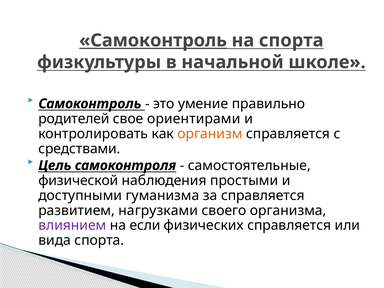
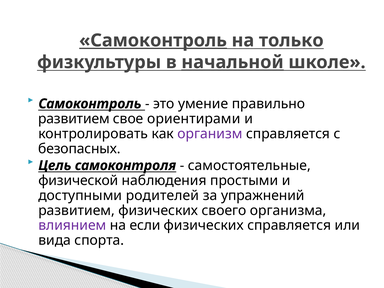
на спорта: спорта -> только (291, 40)
начальной underline: none -> present (232, 62)
родителей: родителей -> развитием (74, 119)
организм colour: orange -> purple (210, 134)
средствами: средствами -> безопасных (79, 149)
гуманизма: гуманизма -> родителей (162, 195)
за справляется: справляется -> упражнений (263, 195)
развитием нагрузками: нагрузками -> физических (158, 210)
